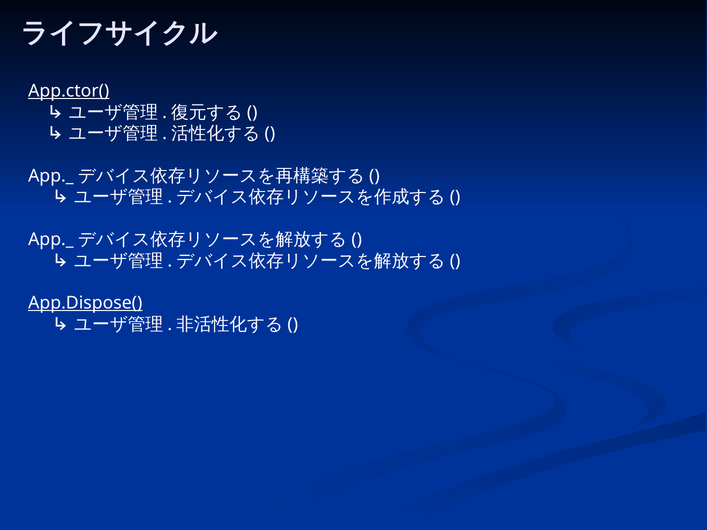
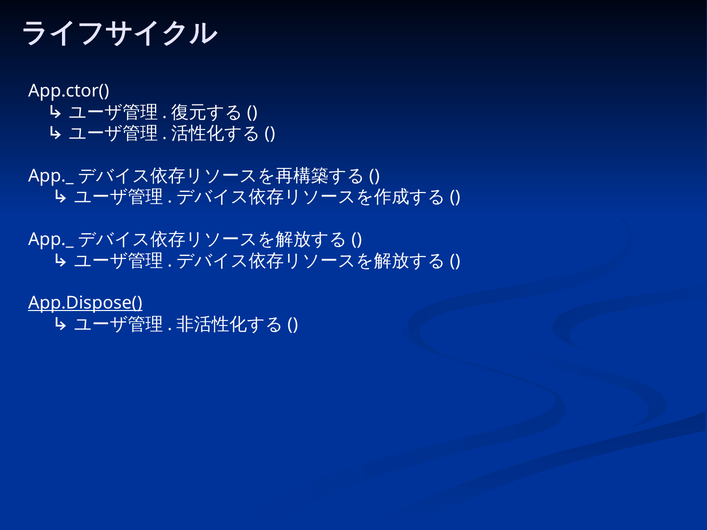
App.ctor( underline: present -> none (69, 91)
